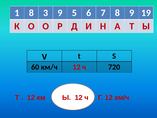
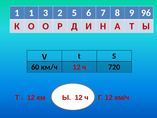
1 8: 8 -> 1 (31, 13)
3 9: 9 -> 2 (60, 13)
19: 19 -> 96 (146, 13)
